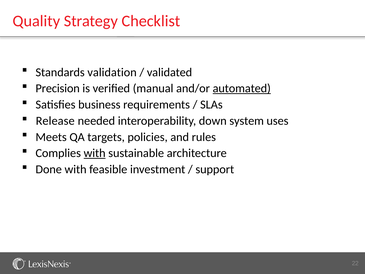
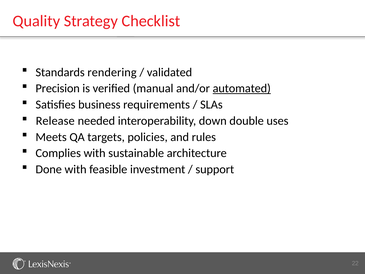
validation: validation -> rendering (112, 72)
system: system -> double (247, 121)
with underline: present -> none (95, 153)
